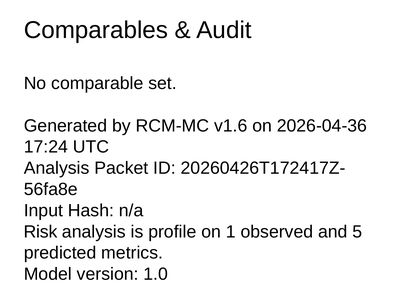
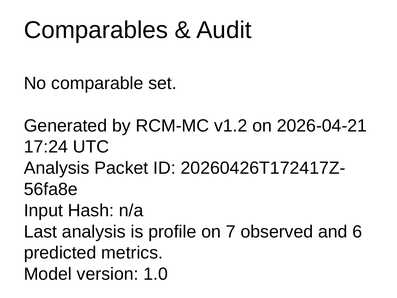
v1.6: v1.6 -> v1.2 (231, 126)
2026-04-36: 2026-04-36 -> 2026-04-21 (322, 126)
Risk: Risk -> Last (40, 232)
1: 1 -> 7 (231, 232)
5: 5 -> 6 (357, 232)
